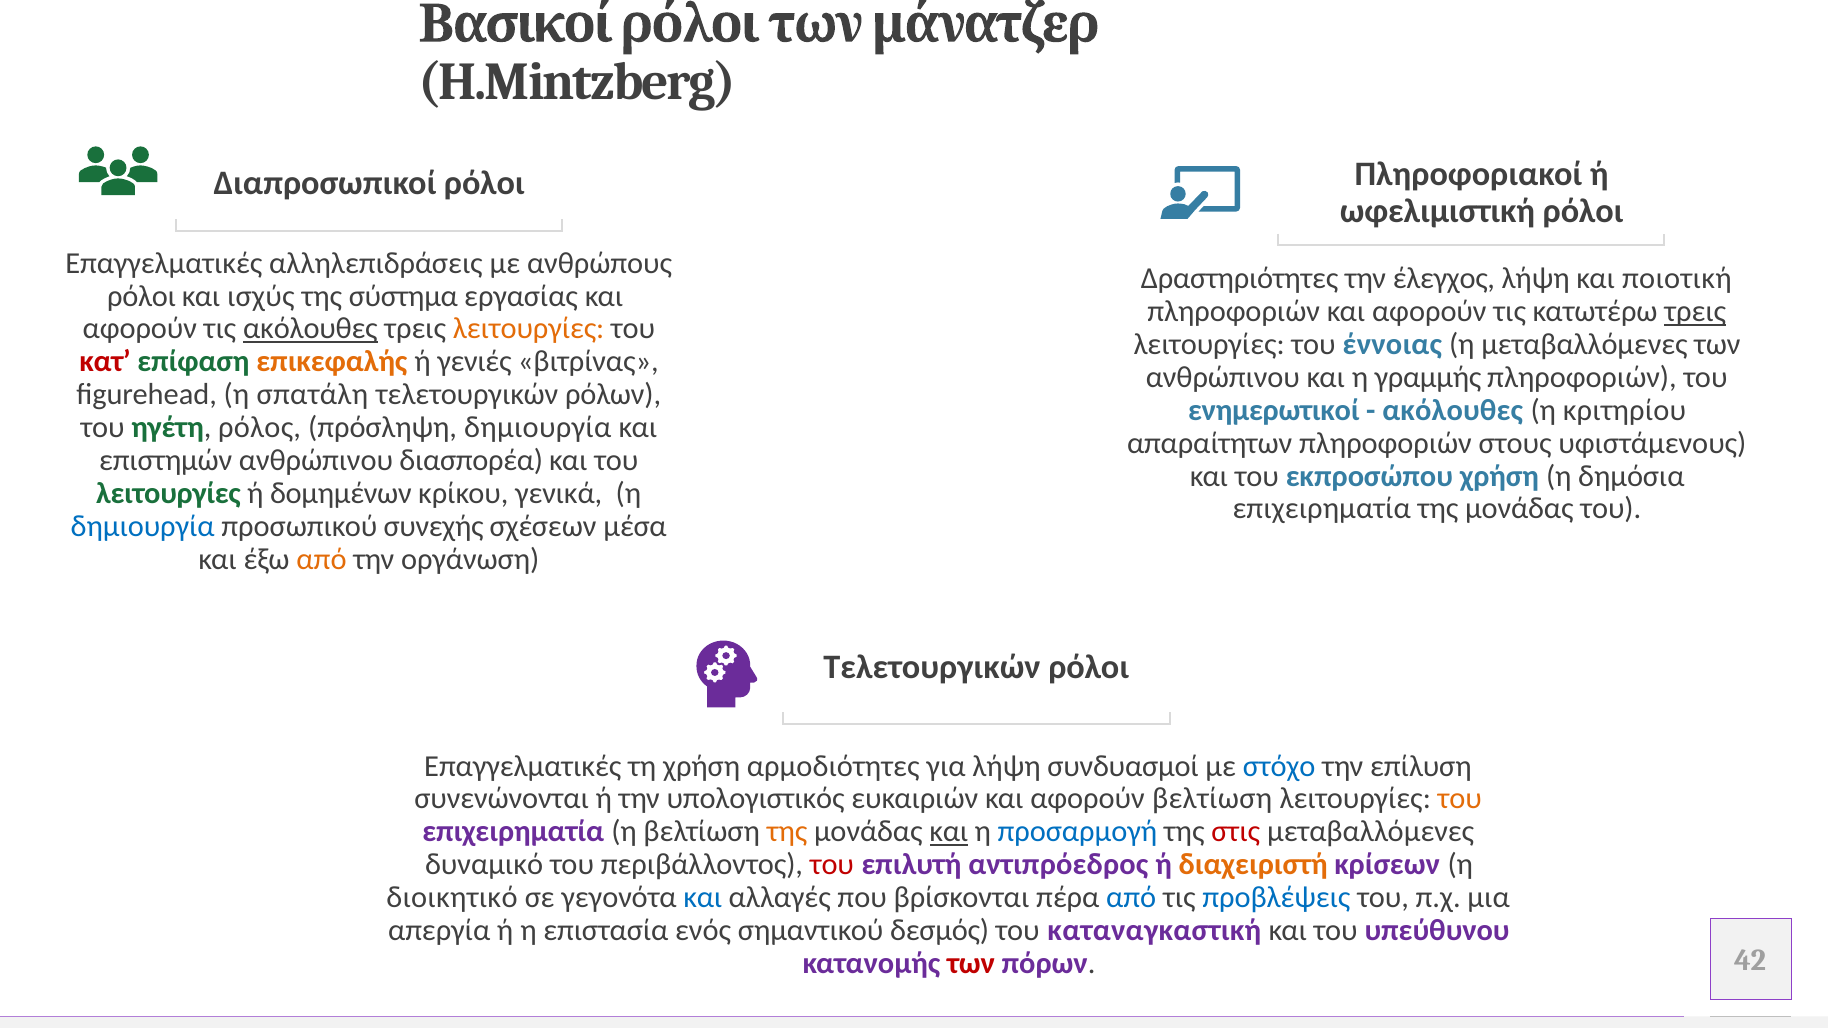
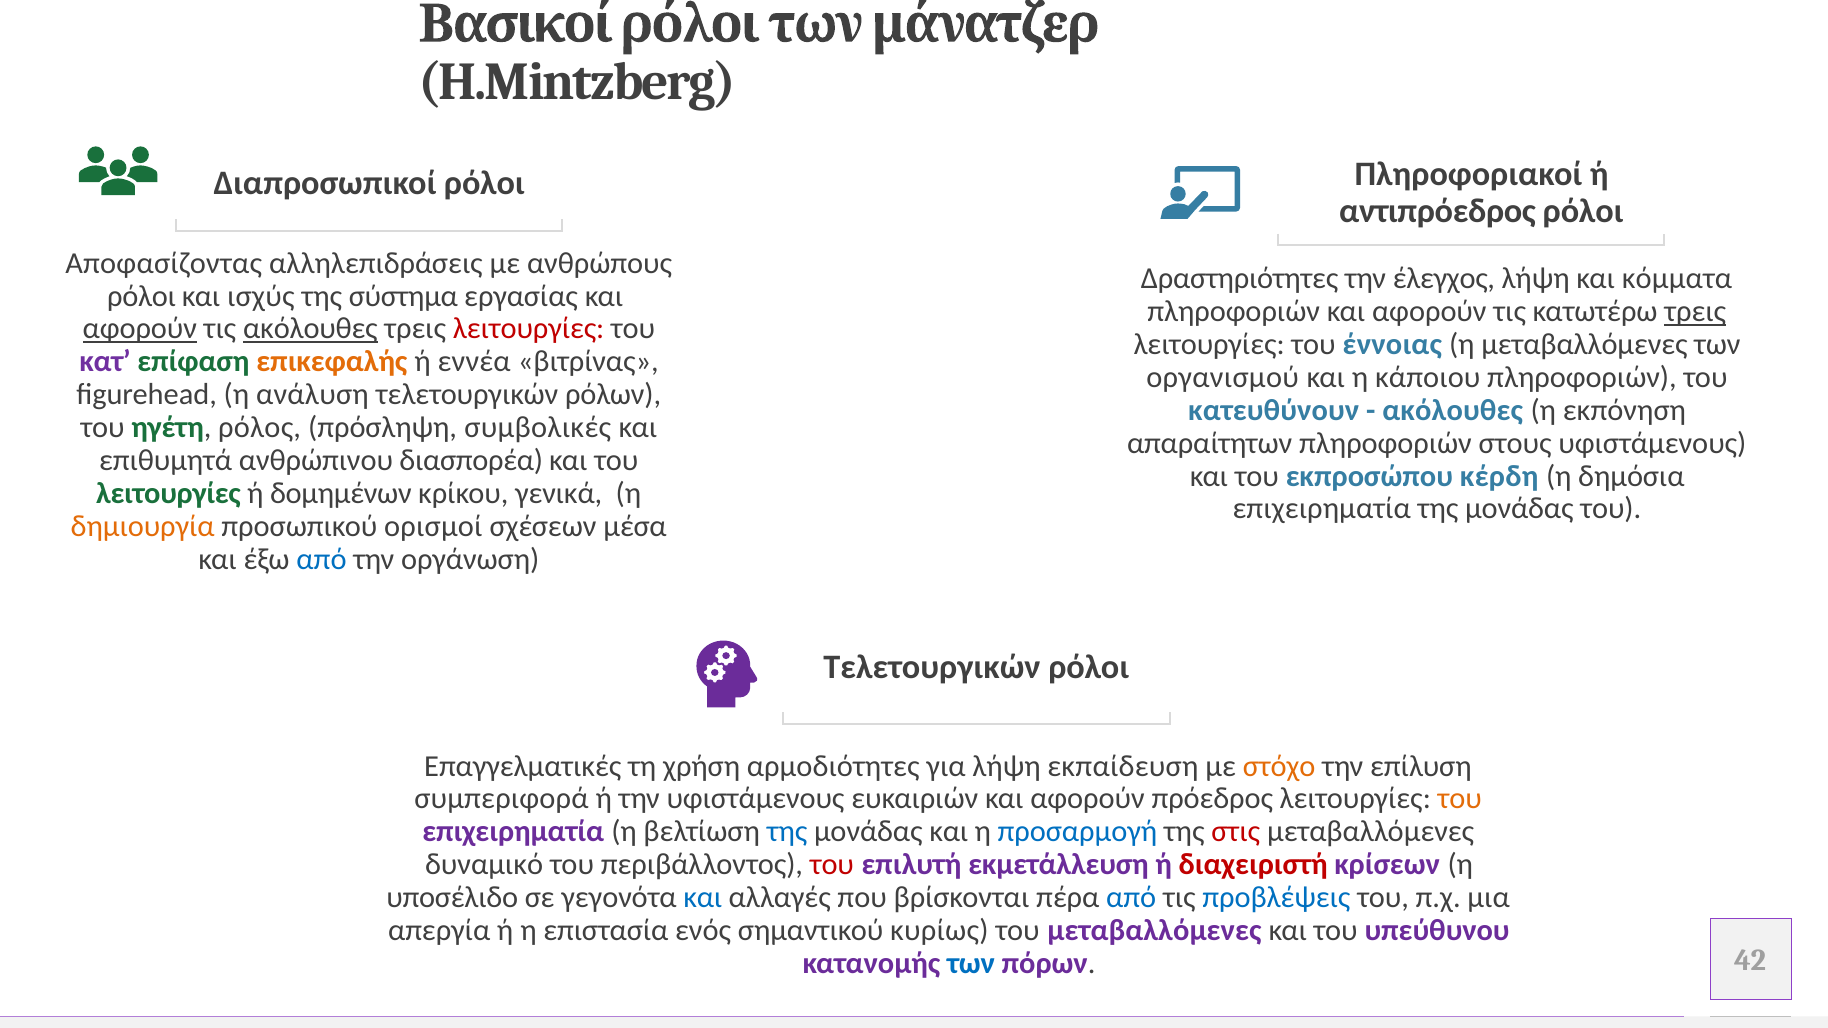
ωφελιμιστική: ωφελιμιστική -> αντιπρόεδρος (1437, 212)
Επαγγελματικές: Επαγγελματικές -> Αποφασίζοντας (164, 263)
ποιοτική: ποιοτική -> κόμματα (1677, 279)
αφορούν underline: none -> present (140, 329)
λειτουργίες colour: orange -> red (529, 329)
κατ colour: red -> purple (105, 362)
γενιές: γενιές -> εννέα (474, 362)
ανθρώπινου: ανθρώπινου -> οργανισμού (1223, 378)
γραμμής: γραμμής -> κάποιου (1428, 378)
σπατάλη: σπατάλη -> ανάλυση (312, 395)
ενημερωτικοί: ενημερωτικοί -> κατευθύνουν (1274, 410)
κριτηρίου: κριτηρίου -> εκπόνηση (1624, 410)
πρόσληψη δημιουργία: δημιουργία -> συμβολικές (538, 428)
επιστημών: επιστημών -> επιθυμητά (166, 461)
εκπροσώπου χρήση: χρήση -> κέρδη (1499, 476)
δημιουργία colour: blue -> orange (143, 526)
συνεχής: συνεχής -> ορισμοί (433, 526)
από colour: orange -> blue (322, 559)
συνδυασμοί: συνδυασμοί -> εκπαίδευση (1123, 766)
στόχο colour: blue -> orange (1279, 766)
συνενώνονται: συνενώνονται -> συμπεριφορά (501, 799)
την υπολογιστικός: υπολογιστικός -> υφιστάμενους (756, 799)
αφορούν βελτίωση: βελτίωση -> πρόεδρος (1212, 799)
της colour: orange -> blue (787, 832)
και underline: present -> none (949, 832)
αντιπρόεδρος: αντιπρόεδρος -> εκμετάλλευση (1059, 865)
διαχειριστή colour: orange -> red (1253, 865)
διοικητικό: διοικητικό -> υποσέλιδο (452, 898)
δεσμός: δεσμός -> κυρίως (939, 931)
του καταναγκαστική: καταναγκαστική -> μεταβαλλόμενες (1154, 931)
των colour: red -> blue (971, 963)
